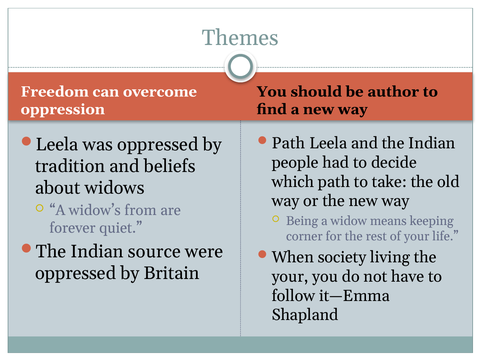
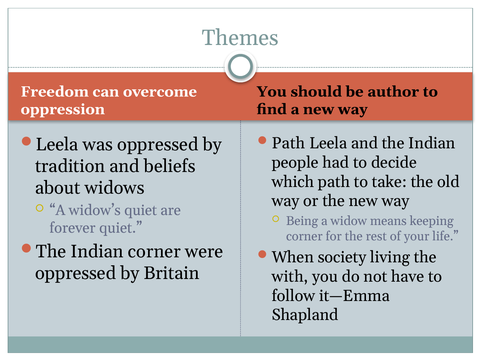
widow’s from: from -> quiet (141, 210)
Indian source: source -> corner (154, 251)
your: your -> with (290, 276)
